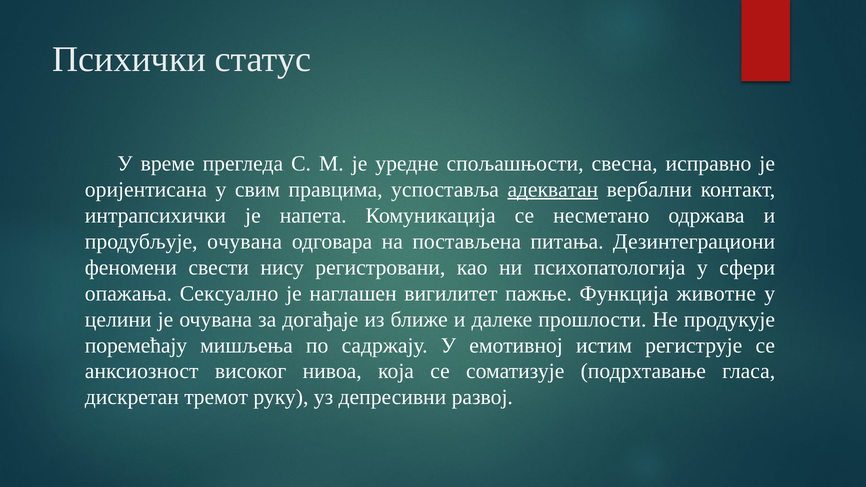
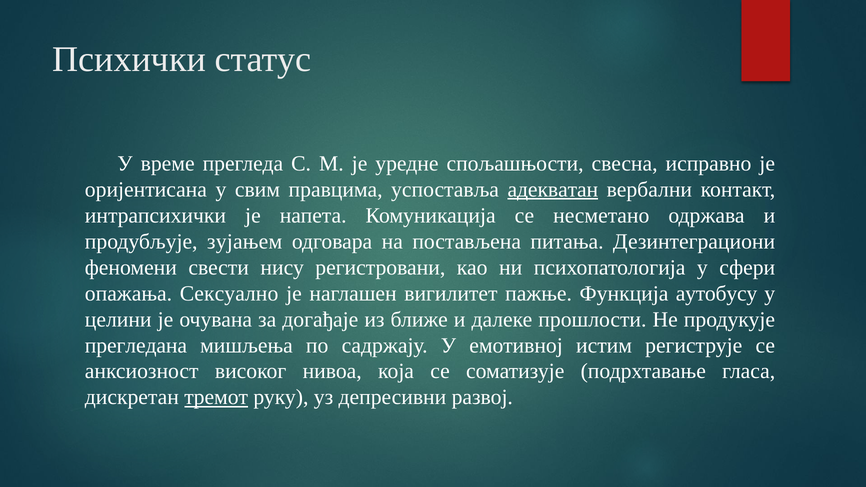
продубљује очувана: очувана -> зујањем (245, 242)
животне: животне -> аутобусу (716, 293)
поремећају: поремећају -> прегледана (136, 345)
тремот underline: none -> present (216, 397)
